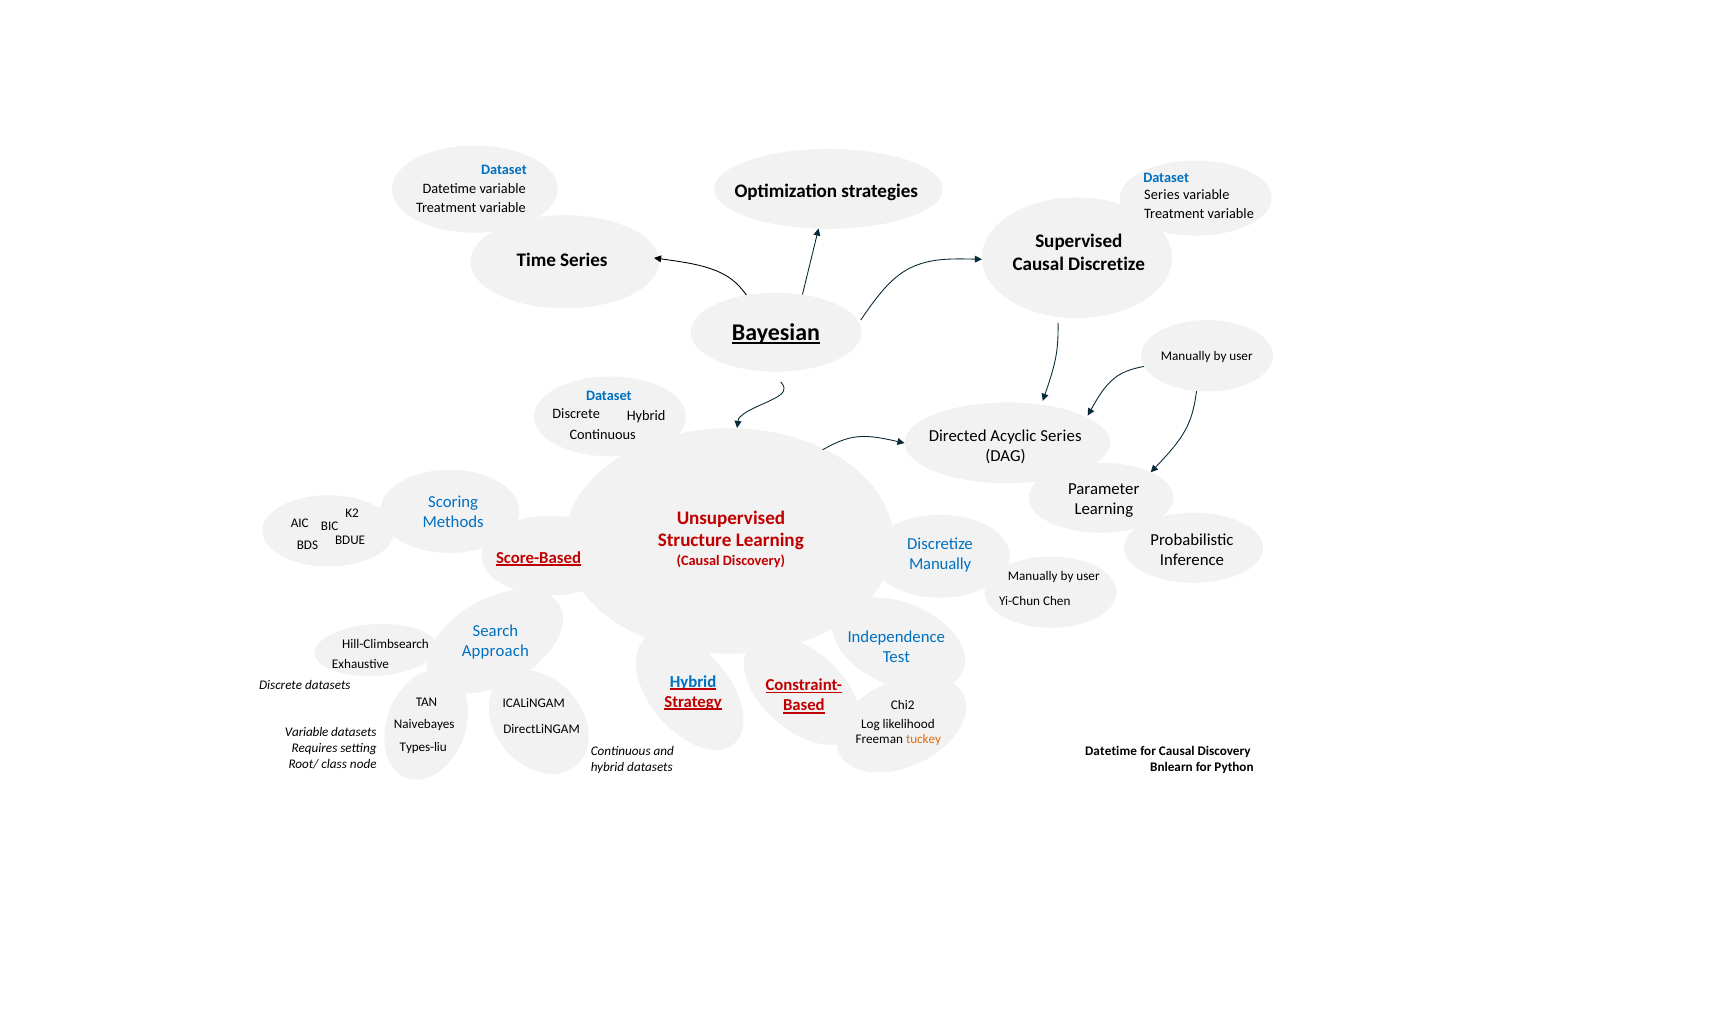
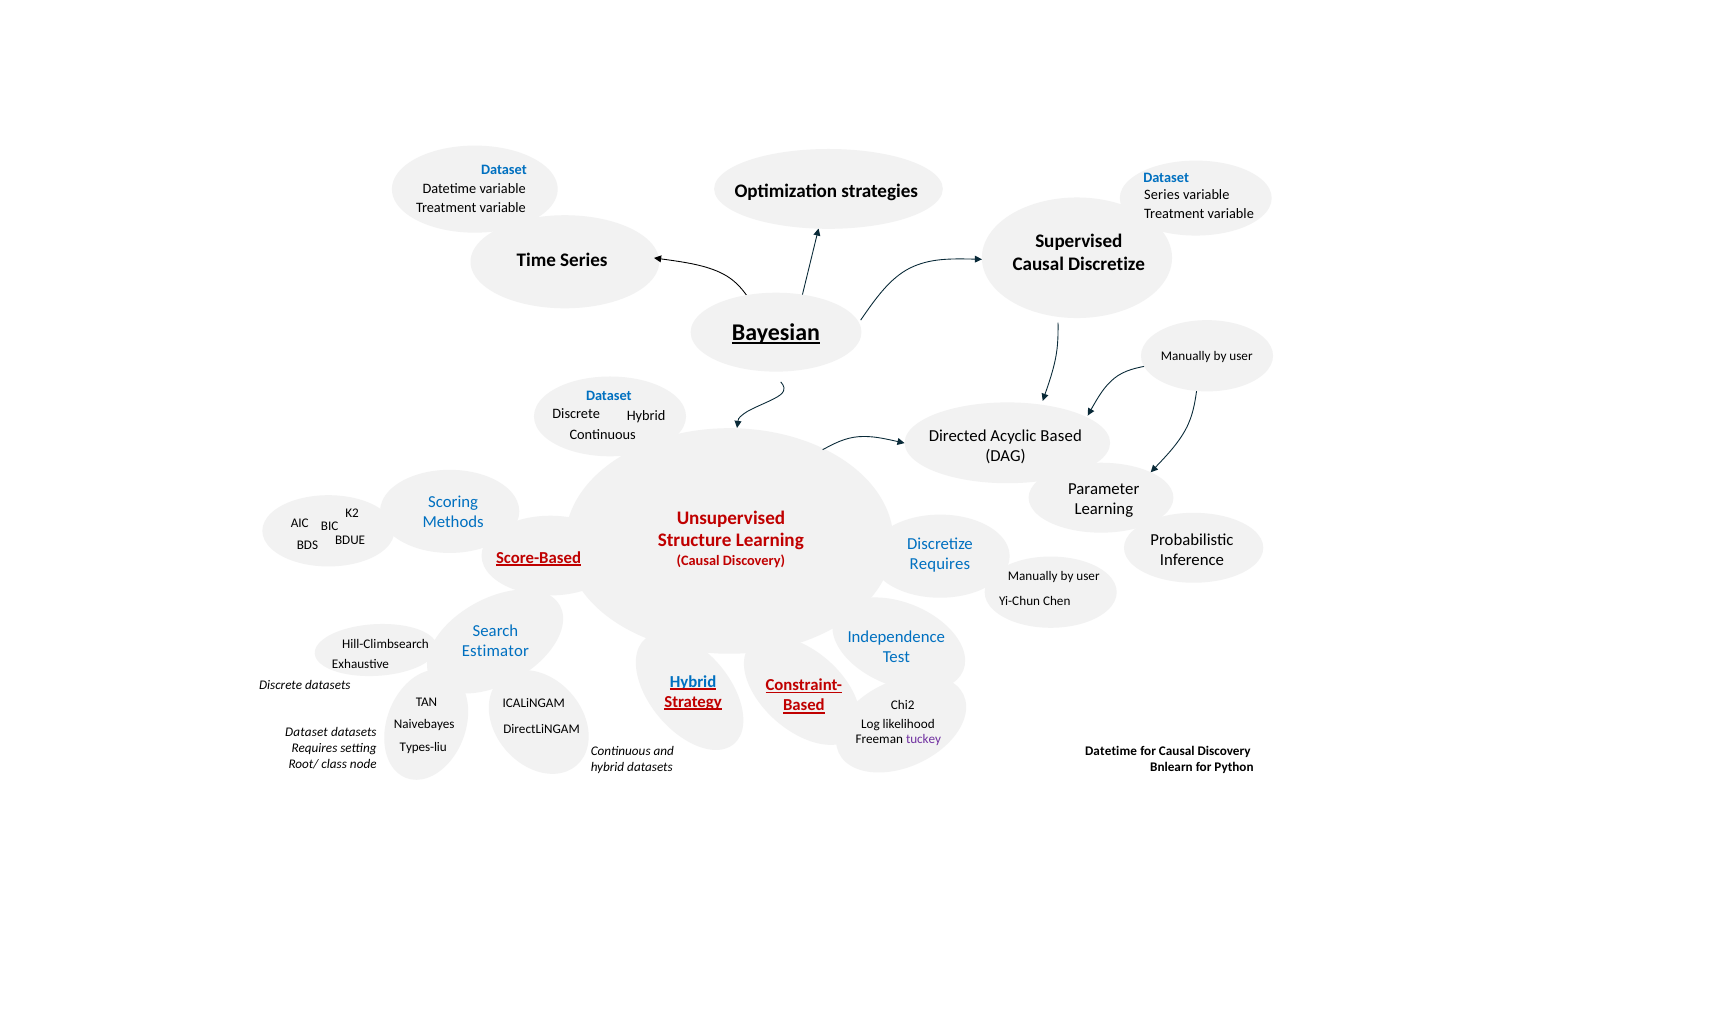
Acyclic Series: Series -> Based (1061, 436)
Manually: Manually -> Requires (940, 564)
Approach: Approach -> Estimator (495, 651)
Variable: Variable -> Dataset (307, 732)
tuckey colour: orange -> purple (924, 739)
